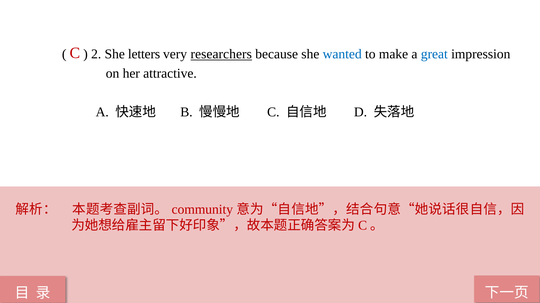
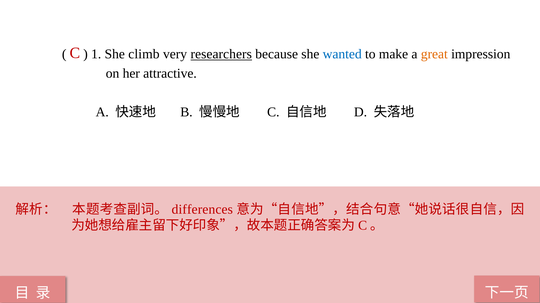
2: 2 -> 1 (96, 54)
letters: letters -> climb (144, 54)
great colour: blue -> orange (434, 54)
community: community -> differences (202, 210)
